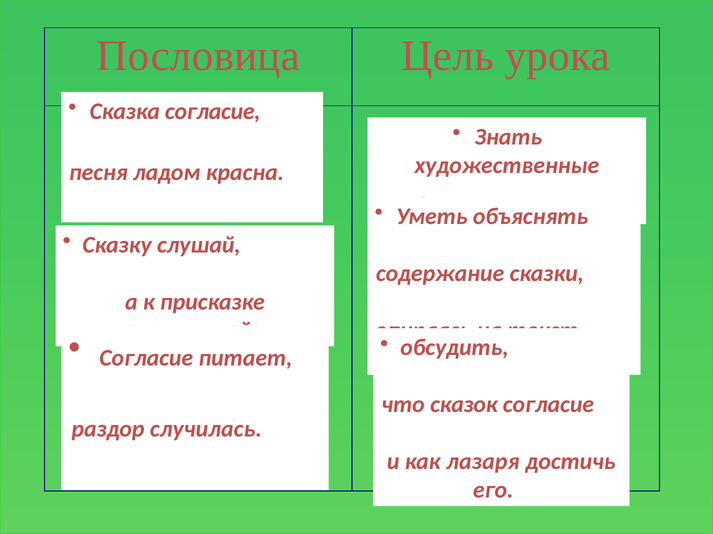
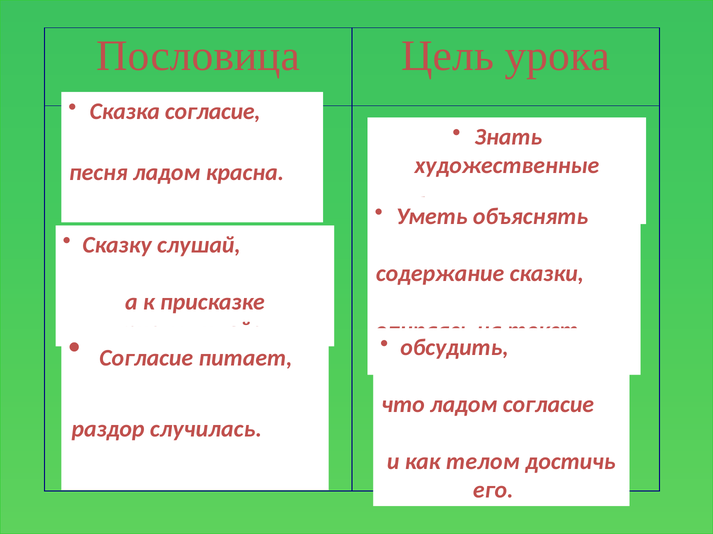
что сказок: сказок -> ладом (464, 405)
лазаря: лазаря -> телом (483, 462)
